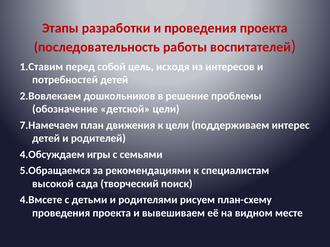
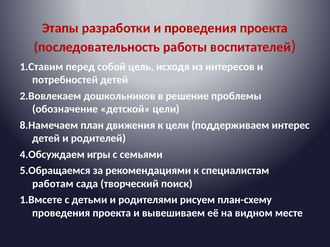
7.Намечаем: 7.Намечаем -> 8.Намечаем (49, 125)
высокой: высокой -> работам (53, 184)
4.Вмсете: 4.Вмсете -> 1.Вмсете (41, 200)
